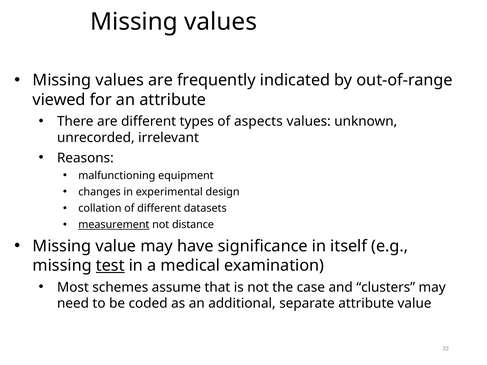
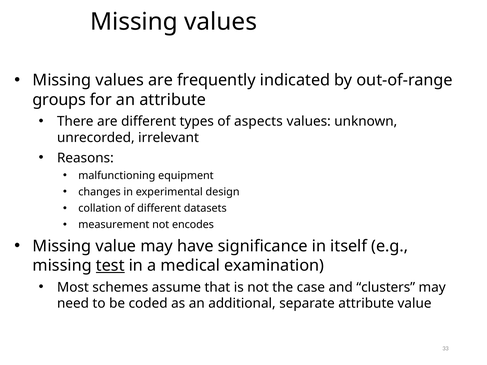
viewed: viewed -> groups (59, 100)
measurement underline: present -> none (114, 225)
distance: distance -> encodes (193, 225)
